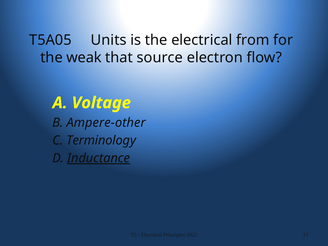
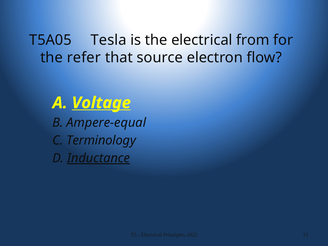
Units: Units -> Tesla (109, 40)
weak: weak -> refer (84, 58)
Voltage underline: none -> present (101, 103)
Ampere-other: Ampere-other -> Ampere-equal (106, 123)
